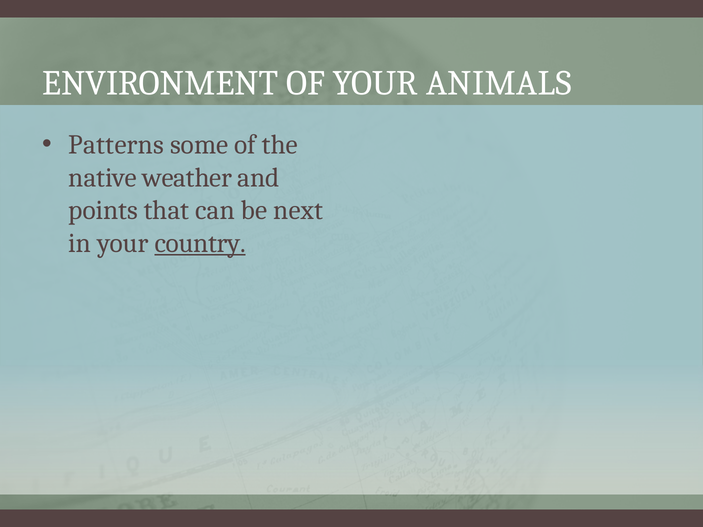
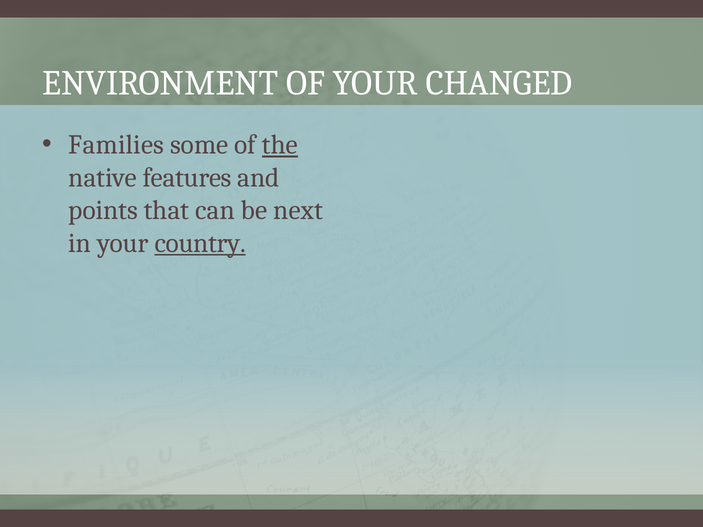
ANIMALS: ANIMALS -> CHANGED (499, 83)
Patterns: Patterns -> Families (116, 145)
the underline: none -> present (280, 145)
weather: weather -> features (187, 178)
